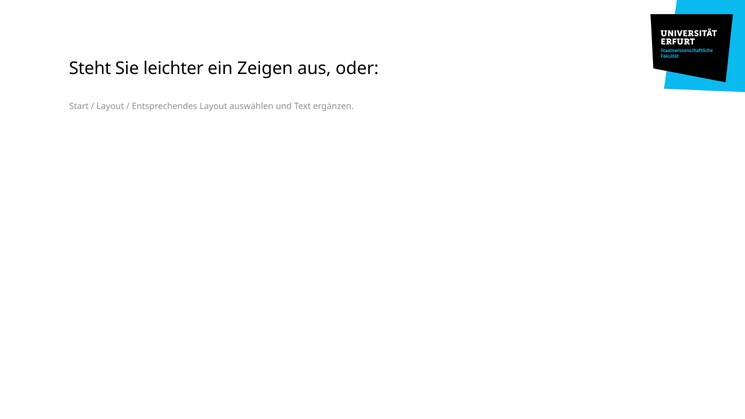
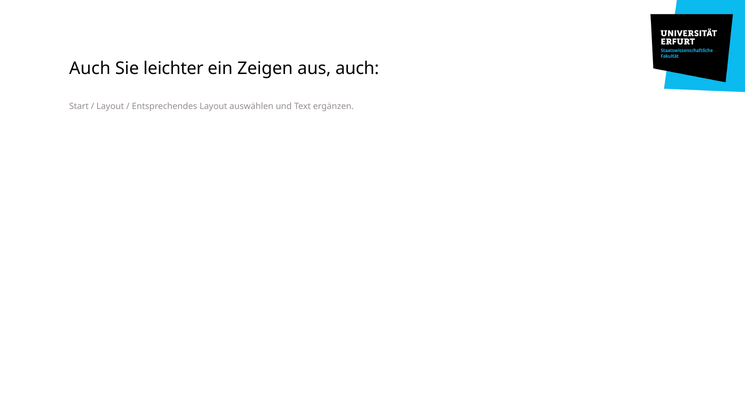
Steht: Steht -> Auch (90, 68)
aus oder: oder -> auch (357, 68)
